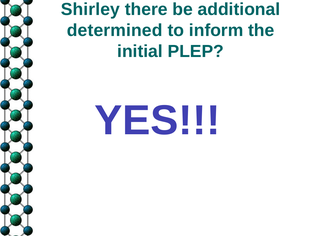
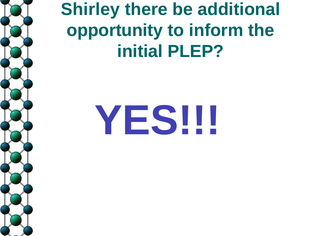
determined: determined -> opportunity (115, 30)
